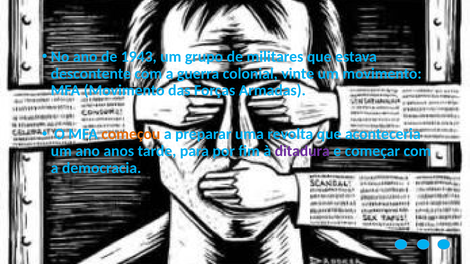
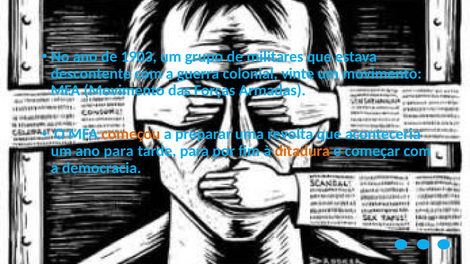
1943: 1943 -> 1903 (139, 57)
ano anos: anos -> para (119, 151)
ditadura colour: purple -> orange (302, 151)
